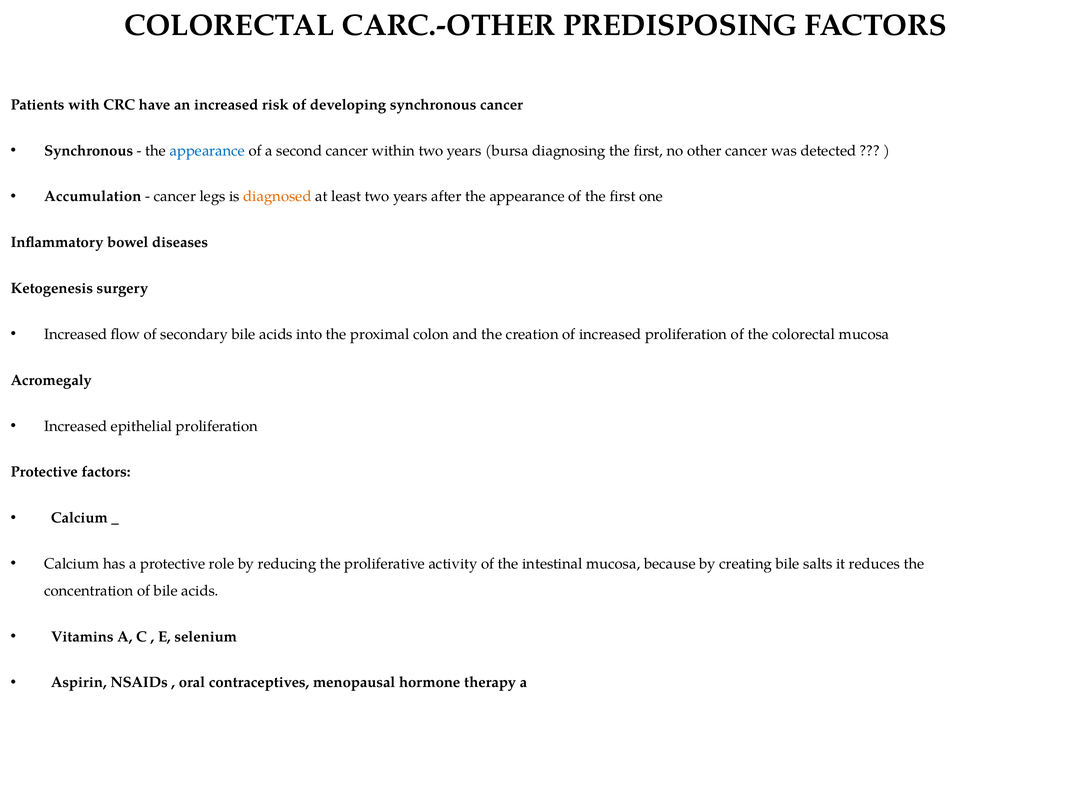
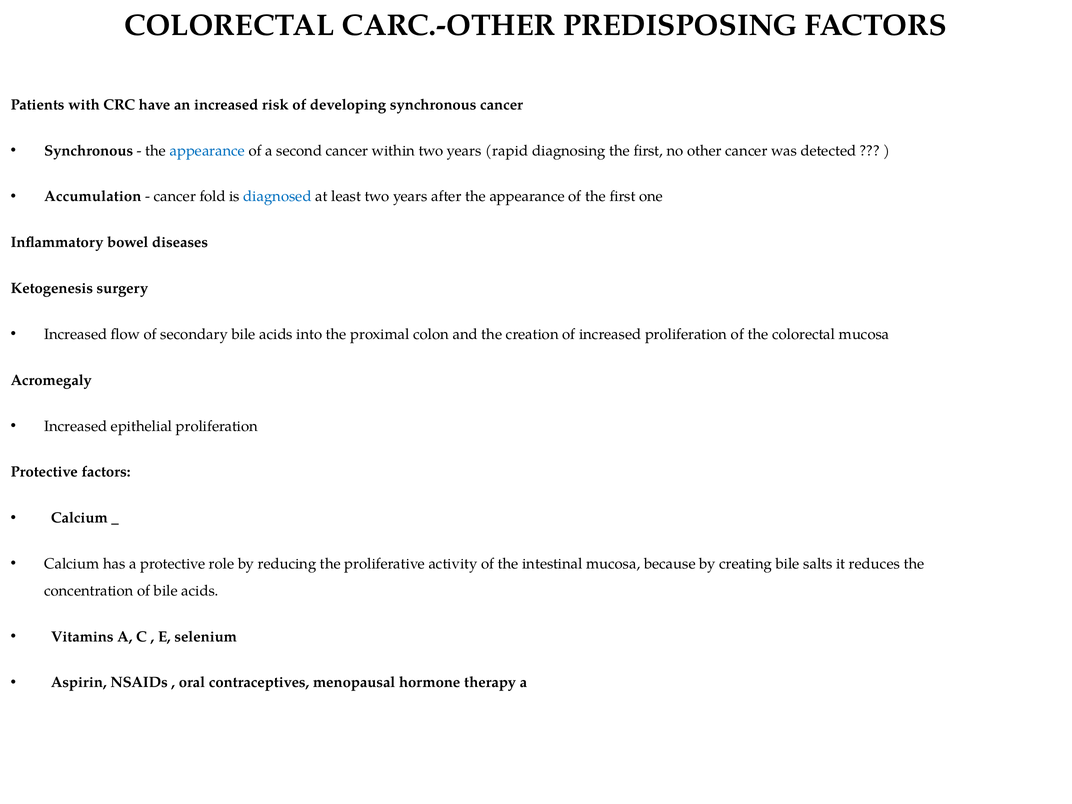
bursa: bursa -> rapid (507, 151)
legs: legs -> fold (213, 197)
diagnosed colour: orange -> blue (277, 197)
